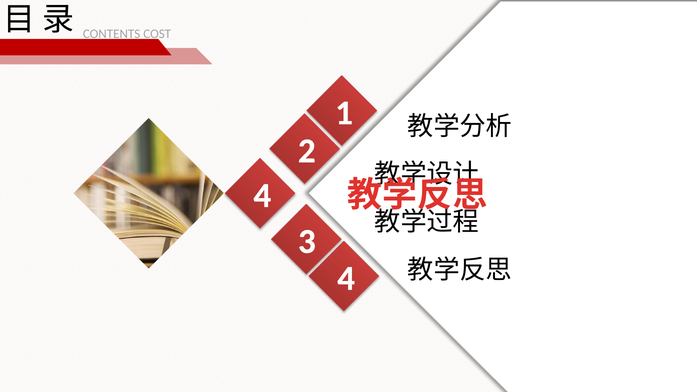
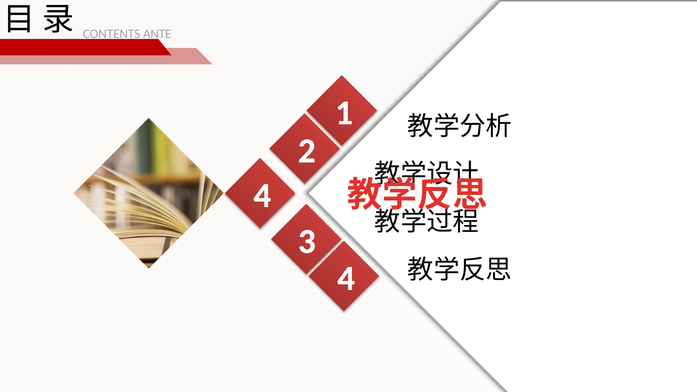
COST: COST -> ANTE (157, 34)
